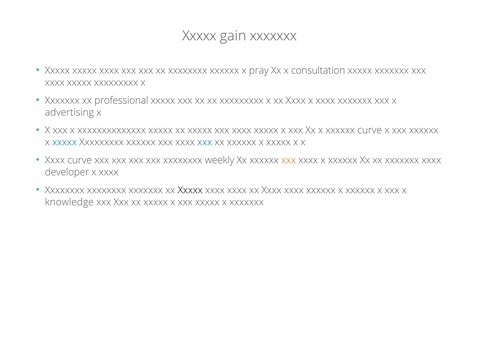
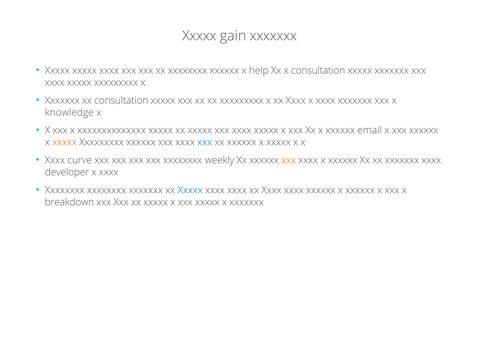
pray: pray -> help (259, 71)
xx professional: professional -> consultation (121, 101)
advertising: advertising -> knowledge (69, 112)
xxxxxx curve: curve -> email (370, 130)
xxxxx colour: blue -> orange (65, 142)
Xxxxx colour: black -> blue (190, 190)
knowledge: knowledge -> breakdown (69, 202)
